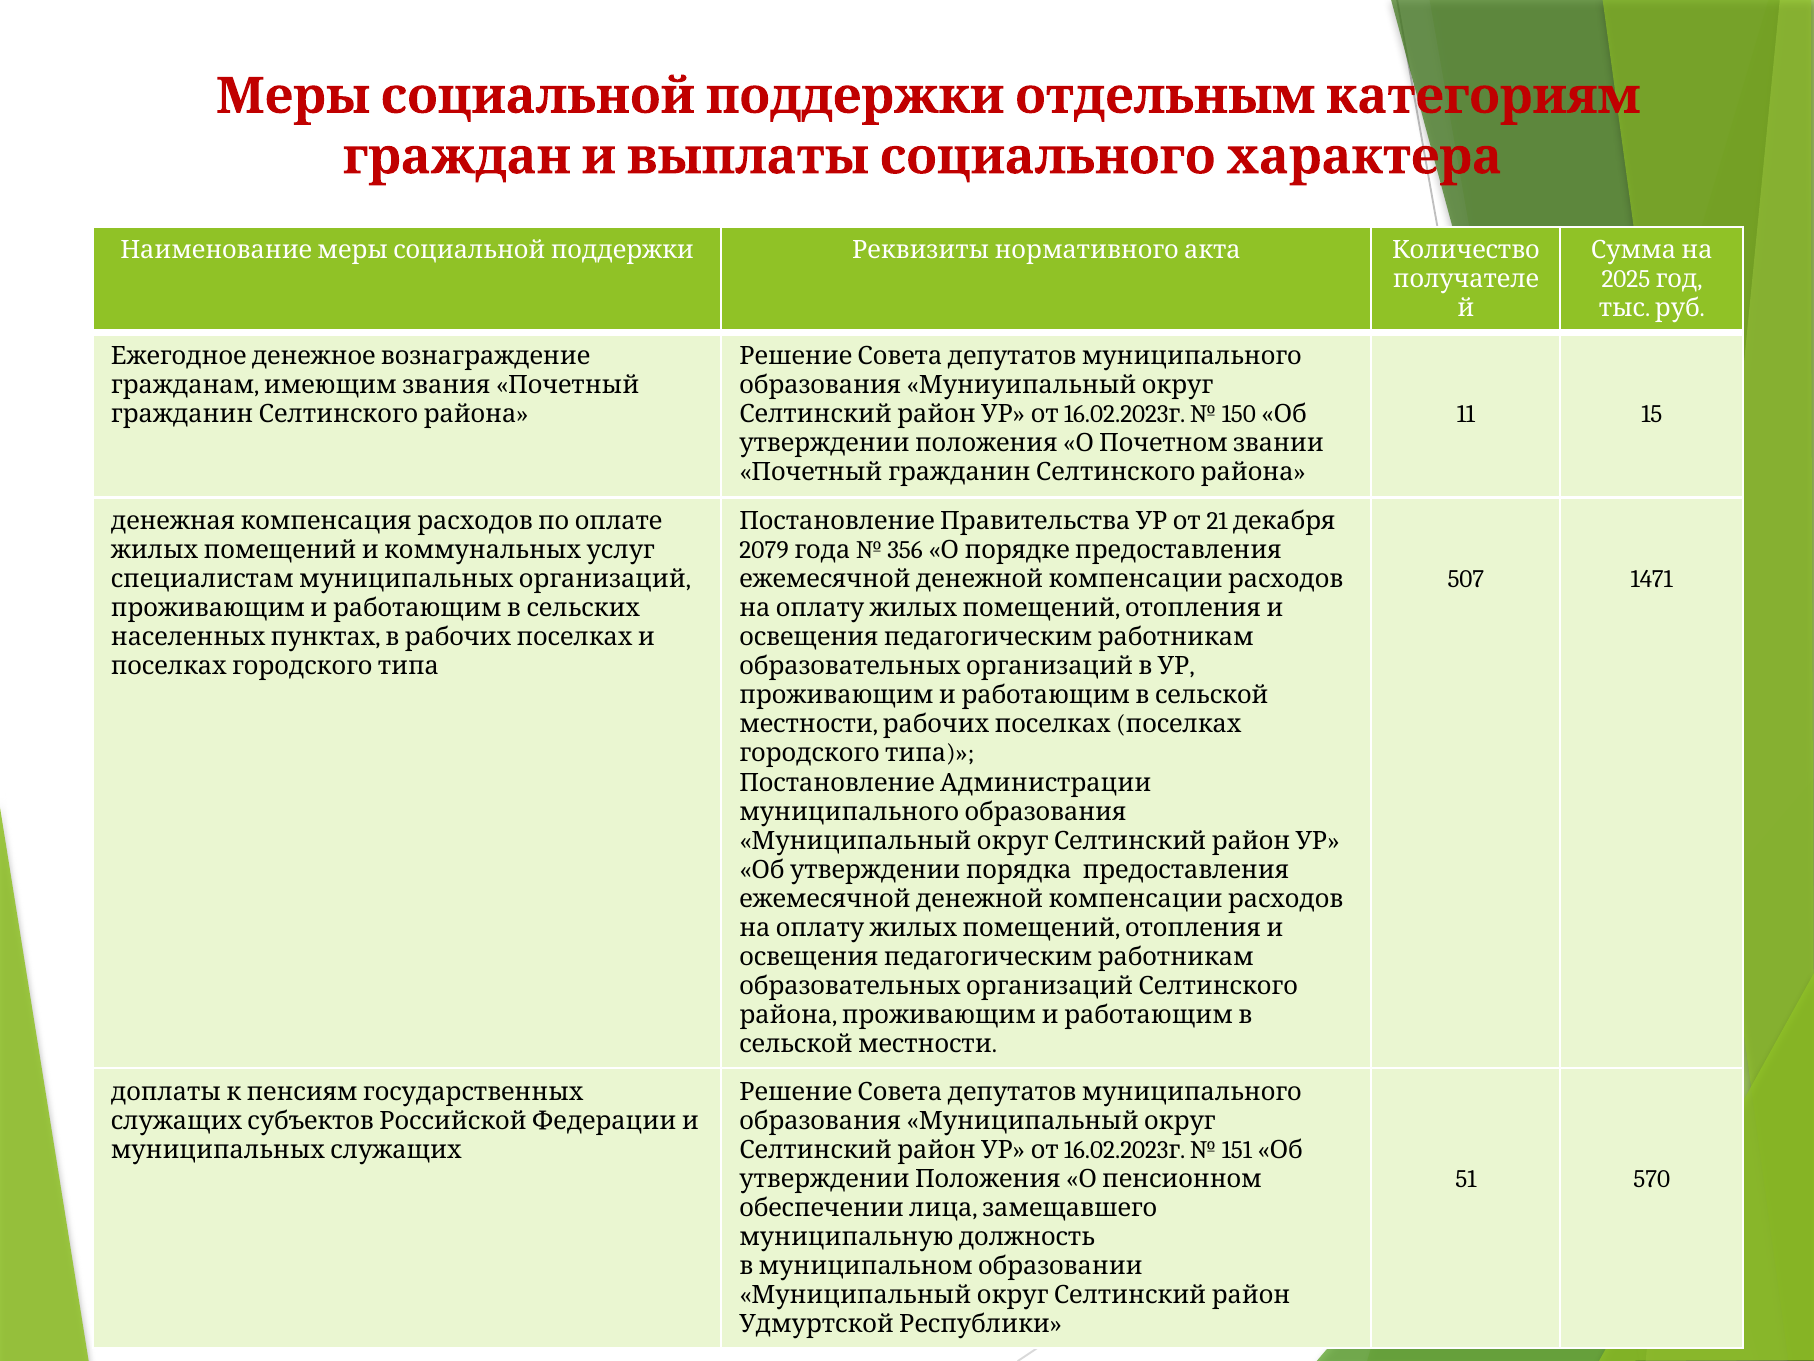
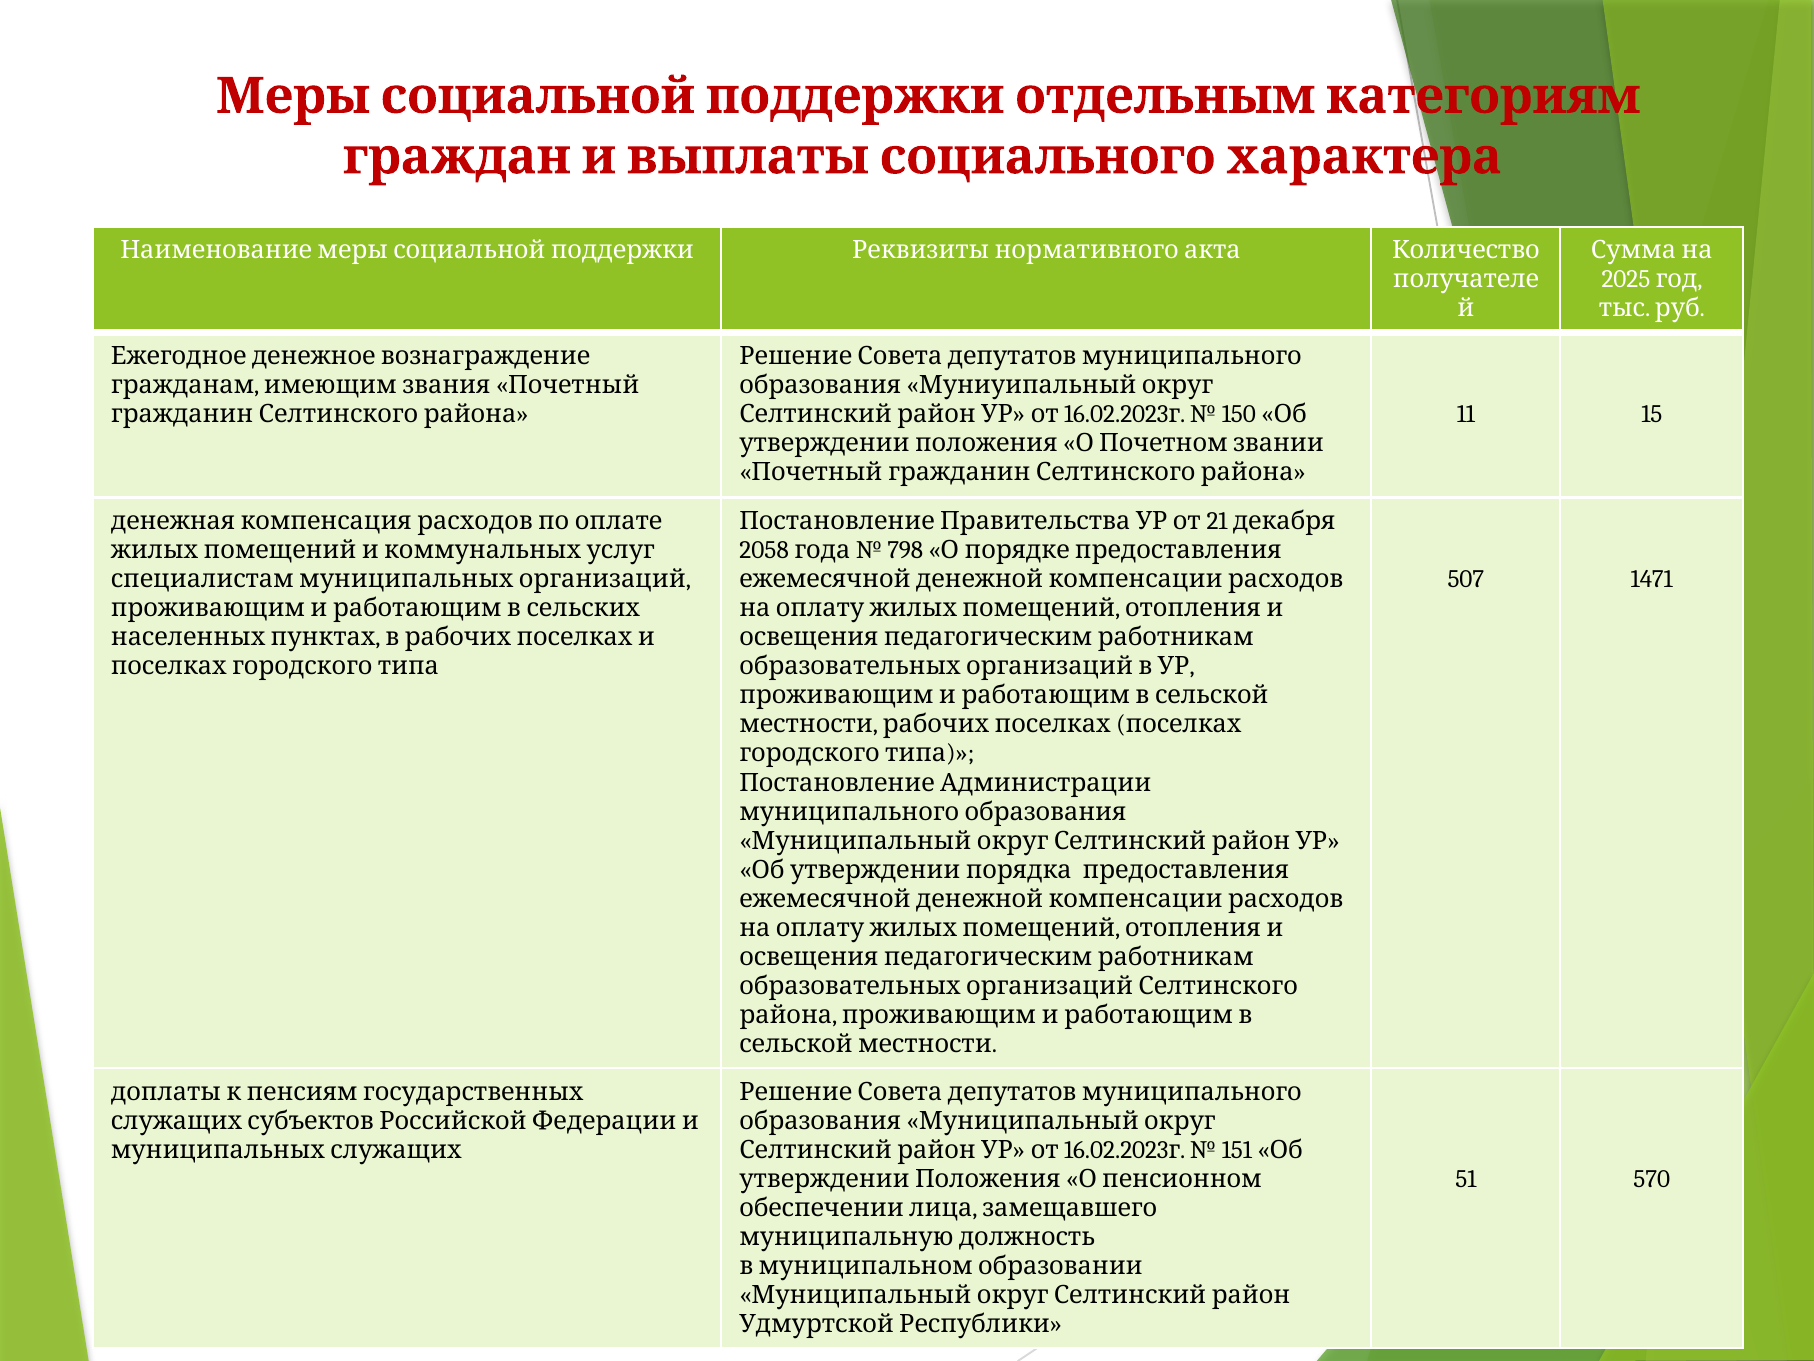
2079: 2079 -> 2058 (764, 550)
356: 356 -> 798 (905, 550)
